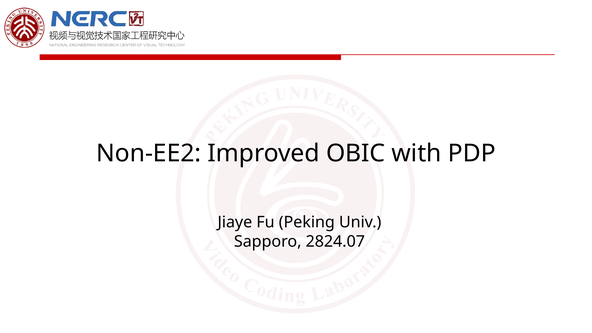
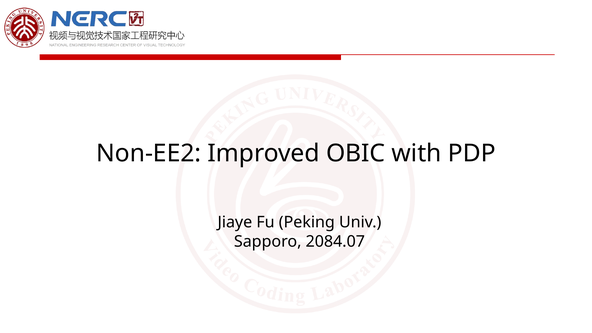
2824.07: 2824.07 -> 2084.07 (335, 242)
